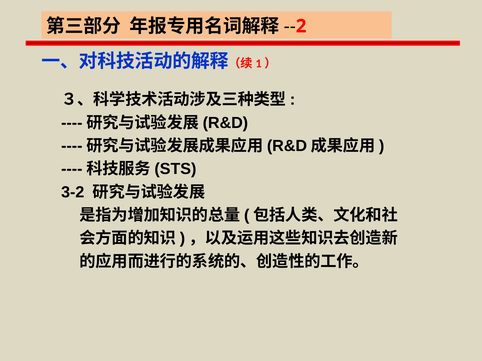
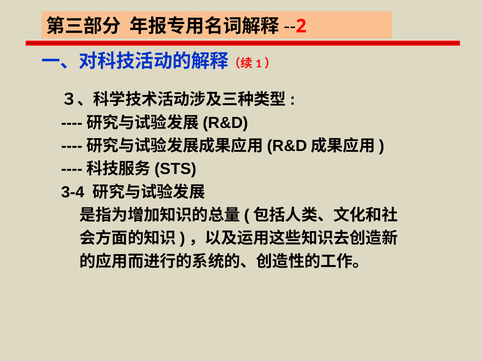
3-2: 3-2 -> 3-4 (73, 192)
